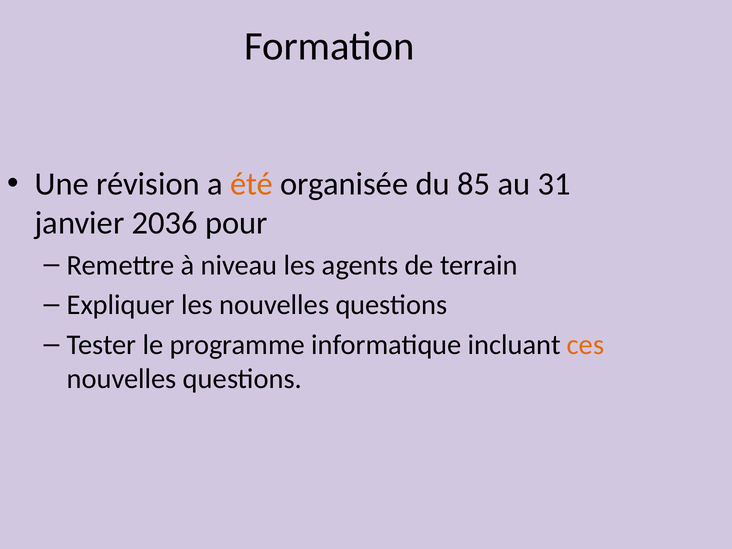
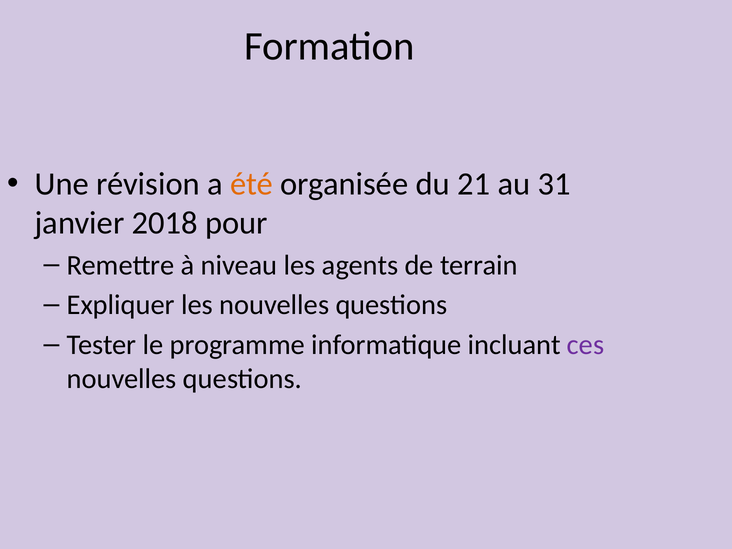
85: 85 -> 21 (474, 184)
2036: 2036 -> 2018 (165, 223)
ces colour: orange -> purple (586, 345)
